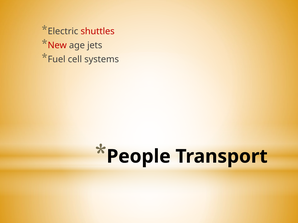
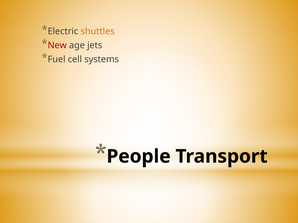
shuttles colour: red -> orange (98, 31)
